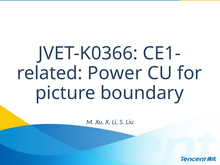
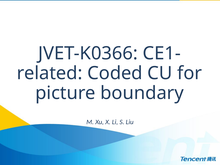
Power: Power -> Coded (115, 73)
